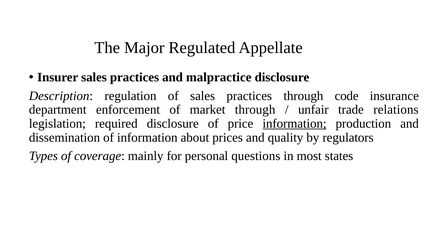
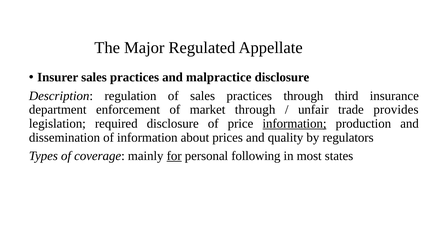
code: code -> third (347, 96)
relations: relations -> provides (396, 109)
for underline: none -> present (174, 156)
questions: questions -> following (256, 156)
